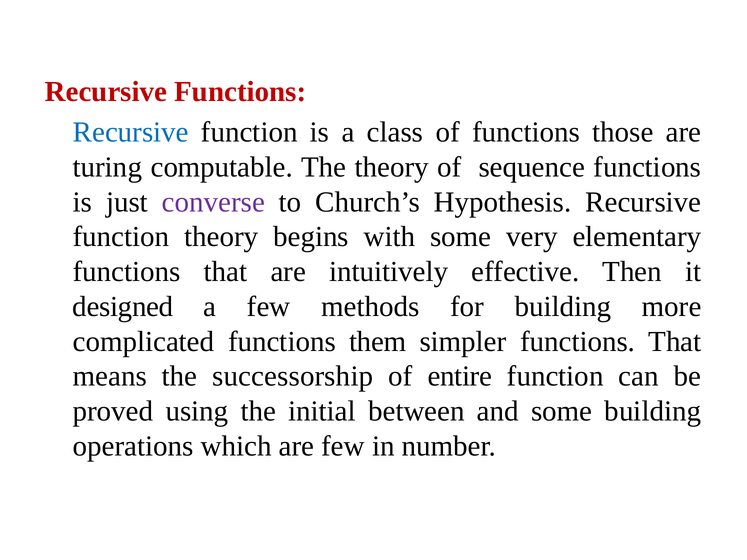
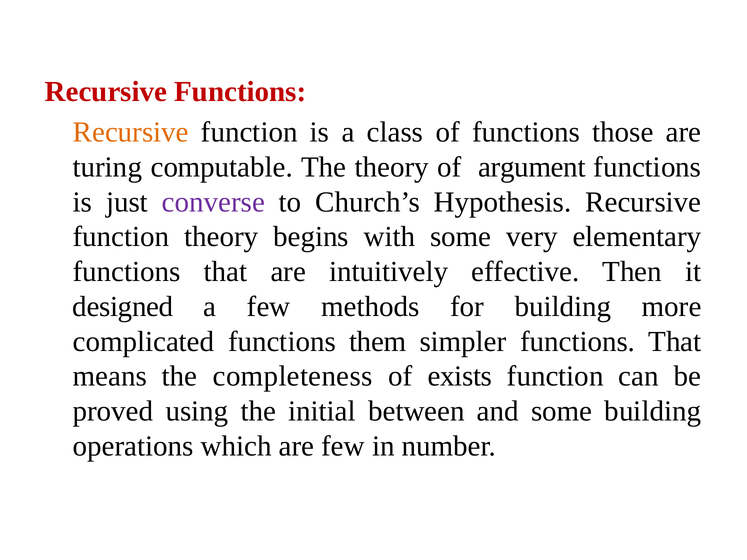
Recursive colour: blue -> orange (131, 132)
sequence: sequence -> argument (532, 167)
successorship: successorship -> completeness (293, 377)
entire: entire -> exists (460, 377)
